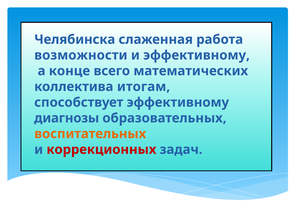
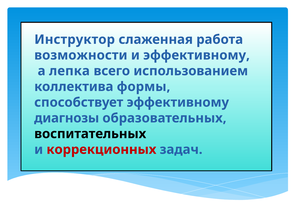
Челябинска: Челябинска -> Инструктор (75, 40)
конце: конце -> лепка (69, 71)
математических: математических -> использованием (191, 71)
итогам: итогам -> формы (144, 87)
воспитательных colour: orange -> black (90, 134)
